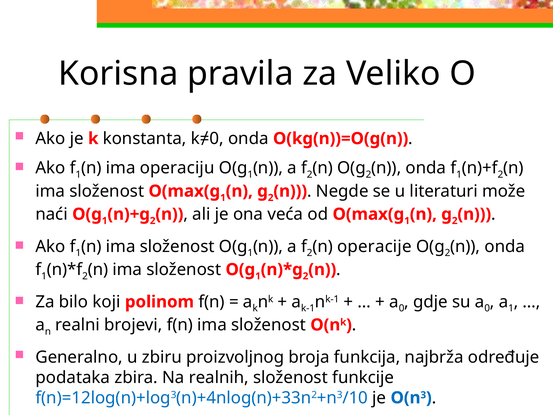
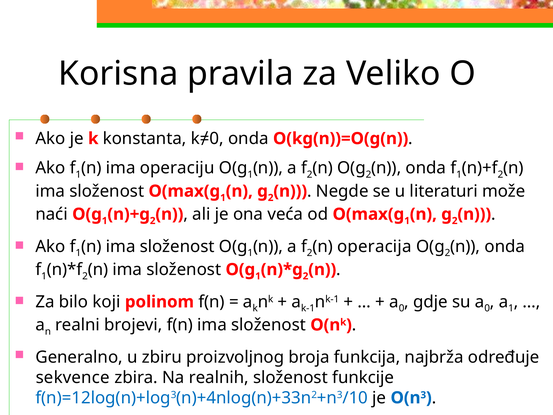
operacije: operacije -> operacija (374, 246)
podataka: podataka -> sekvence (73, 377)
